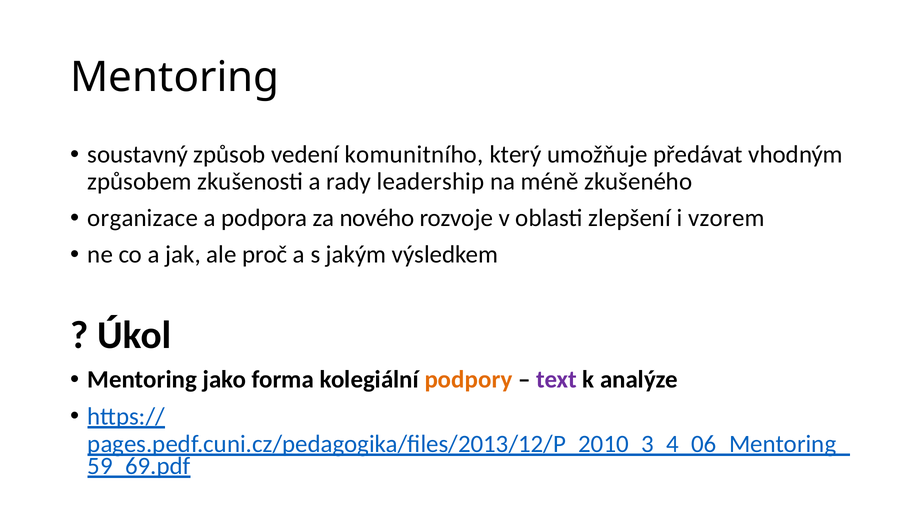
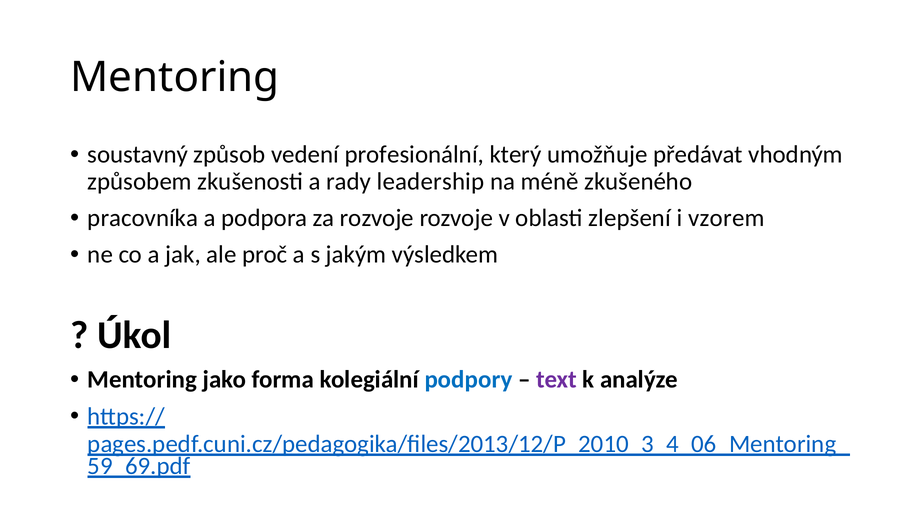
komunitního: komunitního -> profesionální (414, 155)
organizace: organizace -> pracovníka (143, 218)
za nového: nového -> rozvoje (377, 218)
podpory colour: orange -> blue (468, 380)
